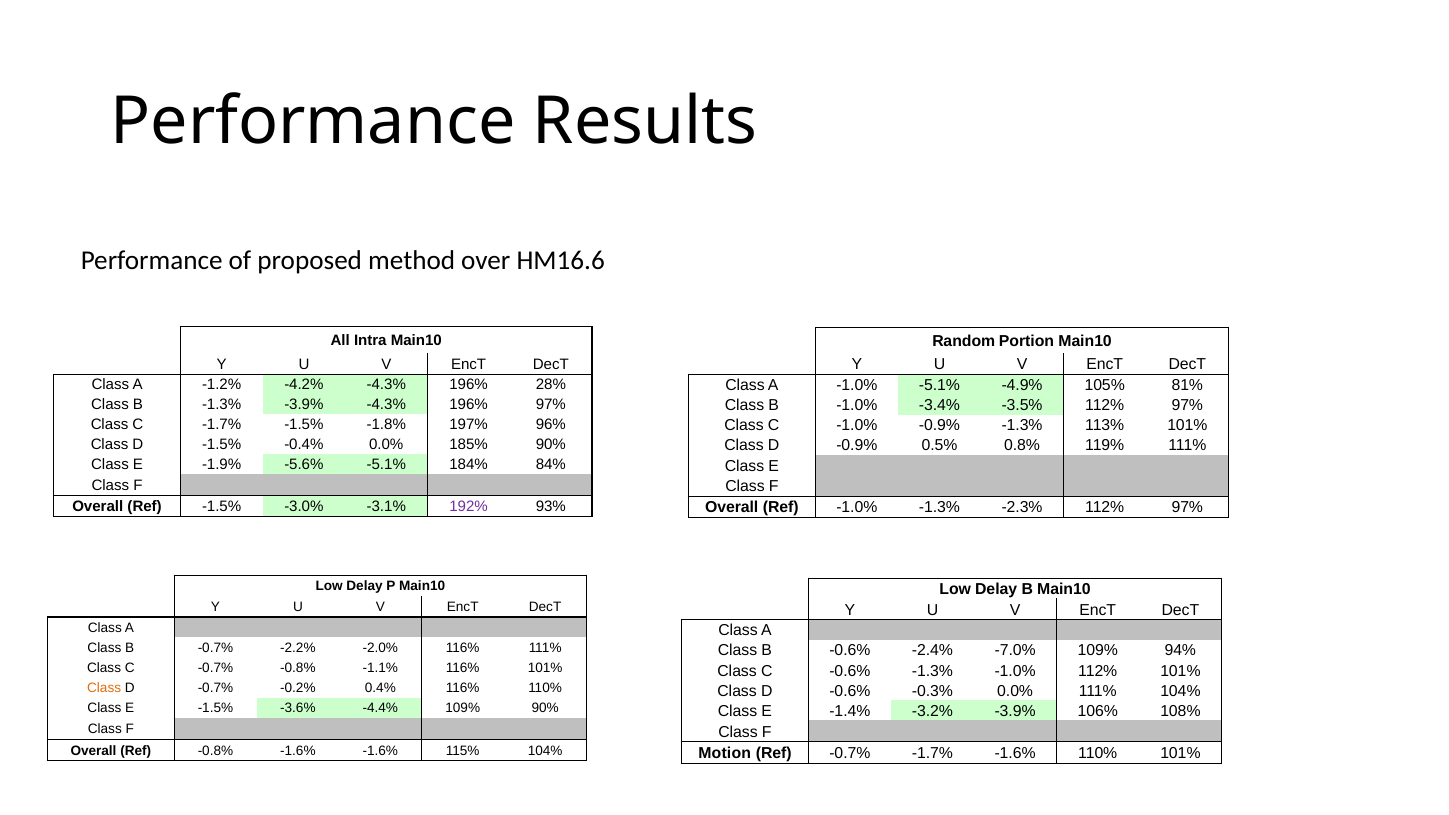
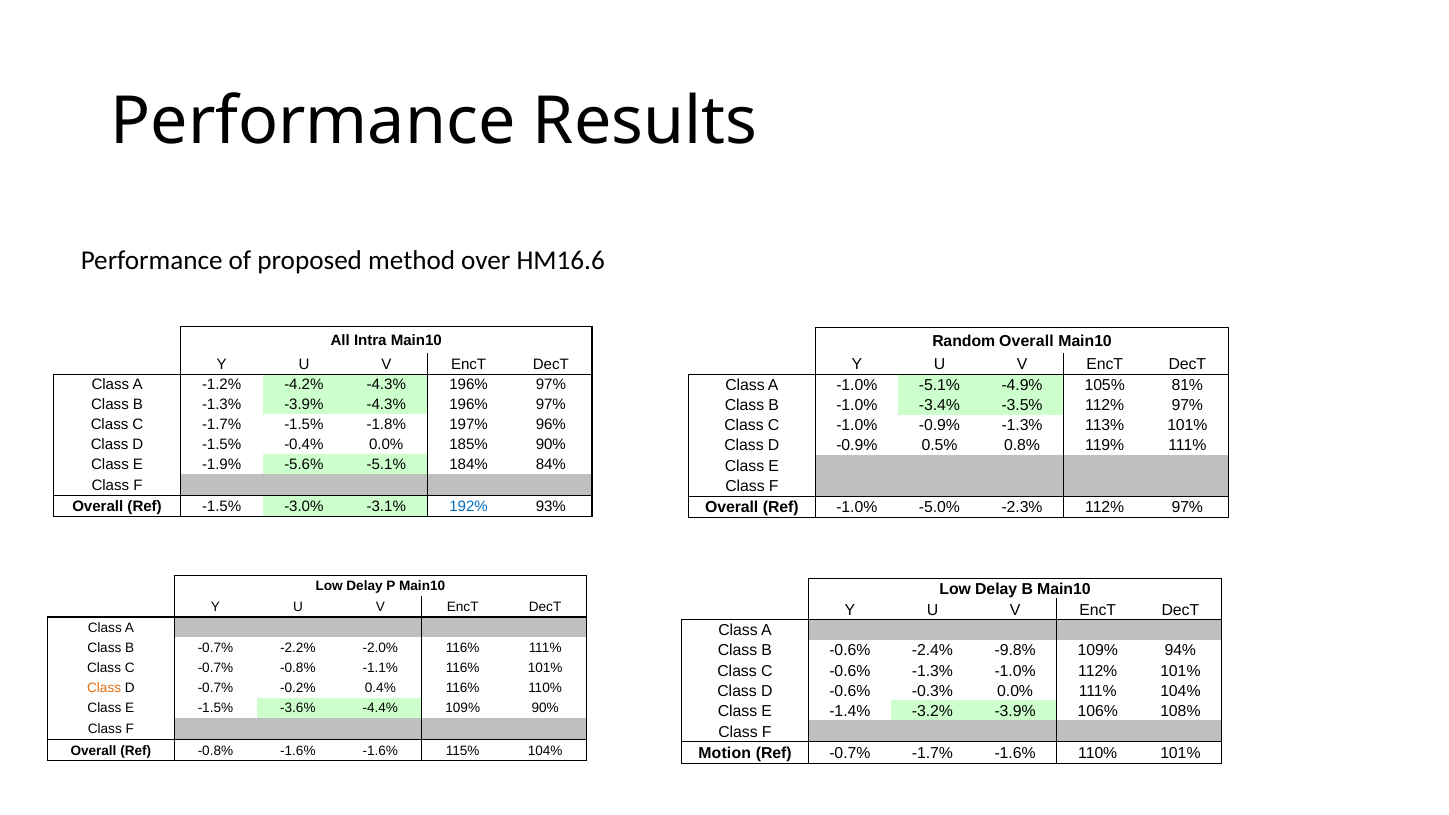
Random Portion: Portion -> Overall (1026, 341)
-4.2% -4.3% 196% 28%: 28% -> 97% (551, 385)
192% colour: purple -> blue (469, 507)
-1.0% -1.3%: -1.3% -> -5.0% (939, 508)
-7.0%: -7.0% -> -9.8% (1015, 651)
